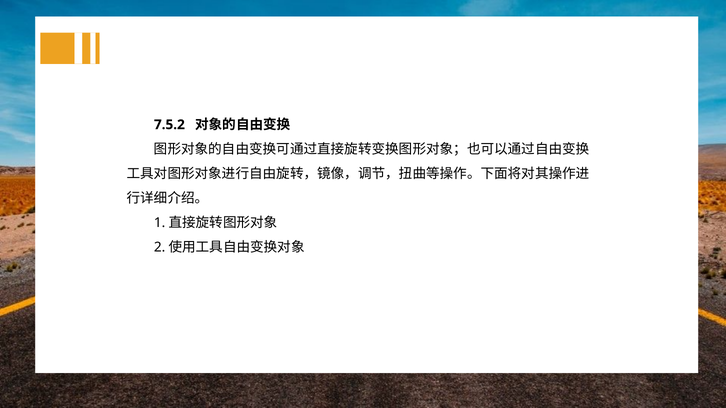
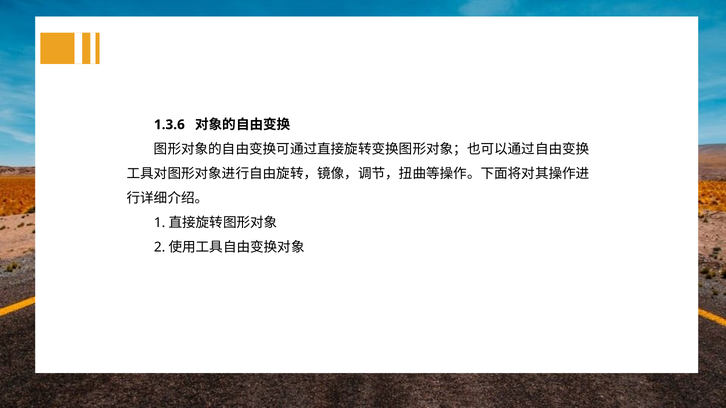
7.5.2: 7.5.2 -> 1.3.6 (169, 125)
